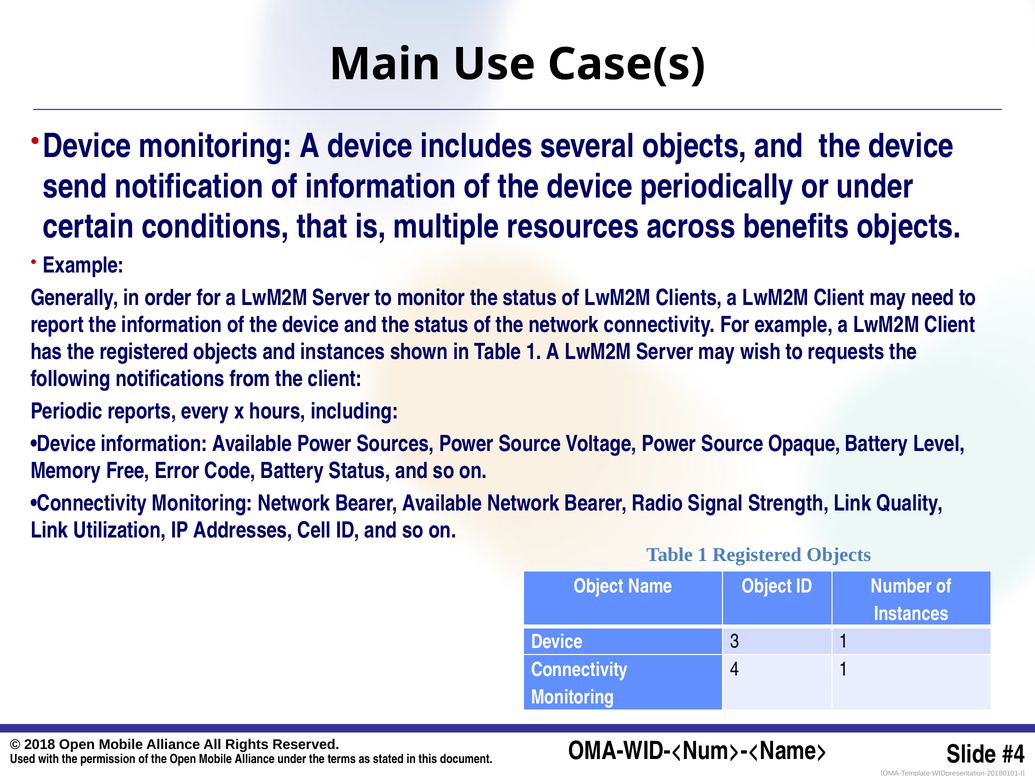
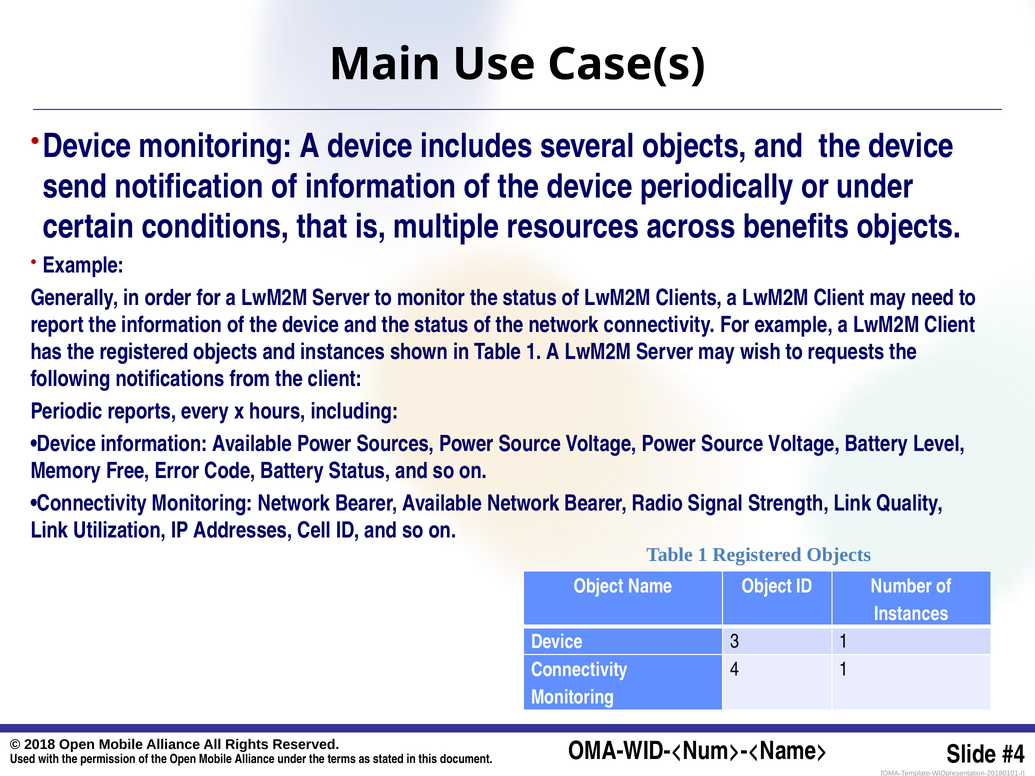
Voltage Power Source Opaque: Opaque -> Voltage (804, 444)
